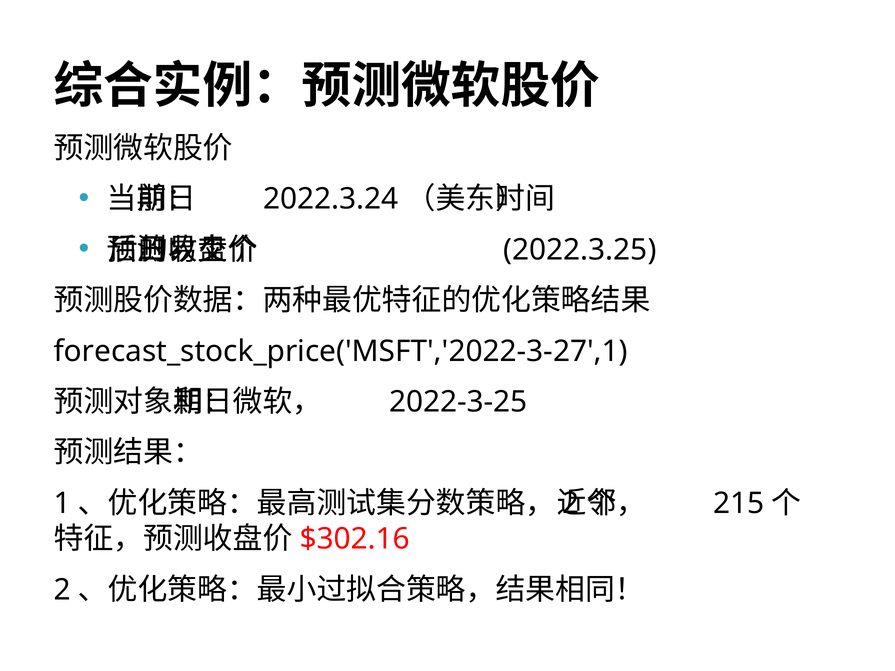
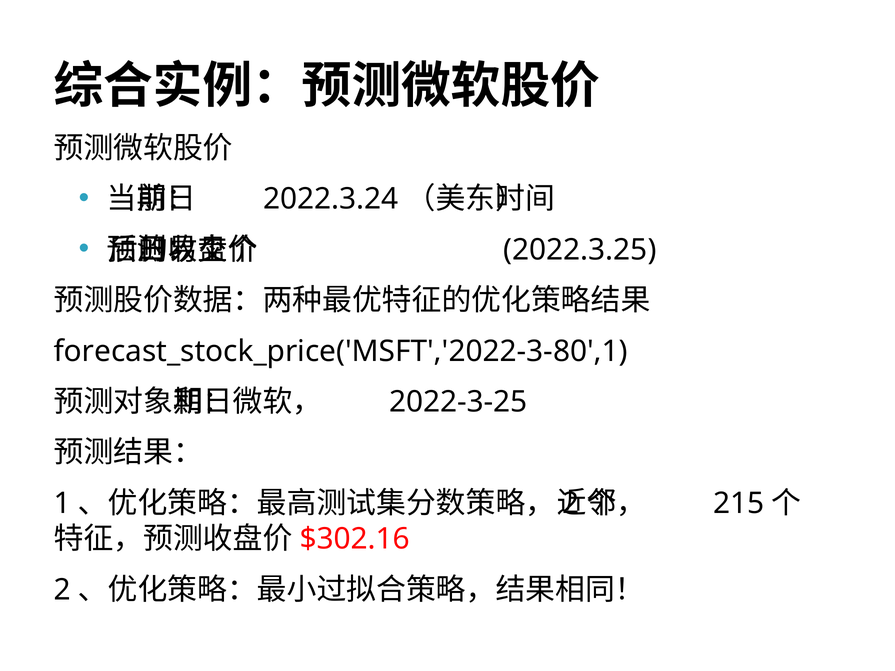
forecast_stock_price('MSFT','2022-3-27',1: forecast_stock_price('MSFT','2022-3-27',1 -> forecast_stock_price('MSFT','2022-3-80',1 (341, 351)
